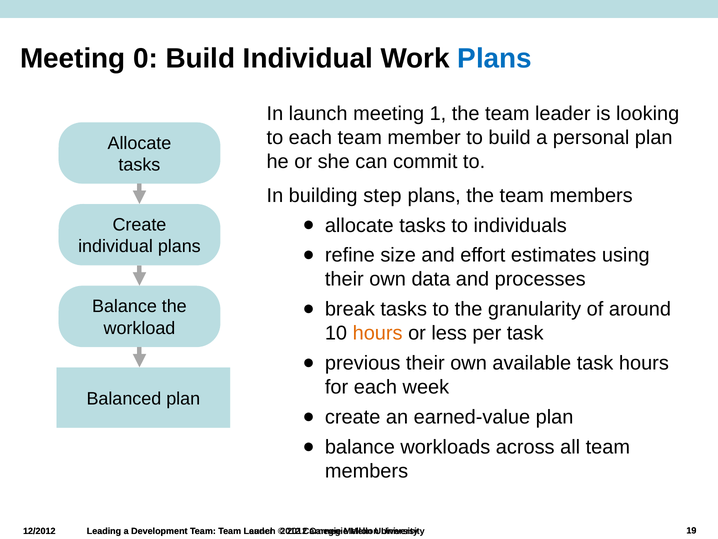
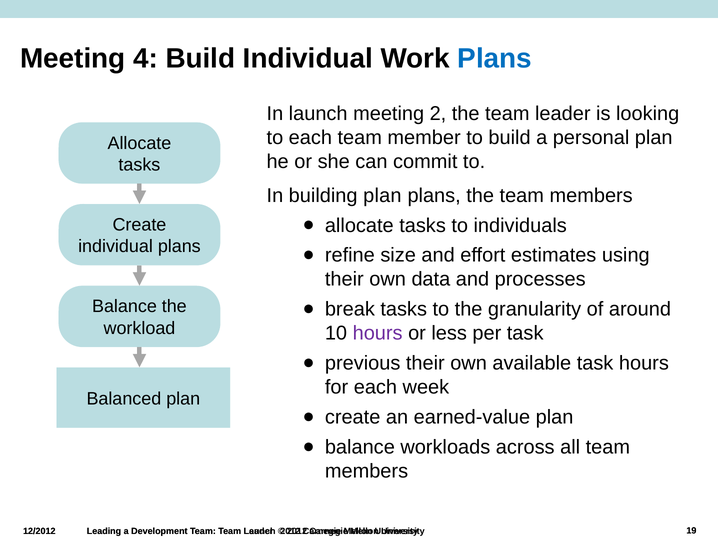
0: 0 -> 4 (145, 58)
1: 1 -> 2 (438, 113)
building step: step -> plan (382, 195)
hours colour: orange -> purple (378, 333)
